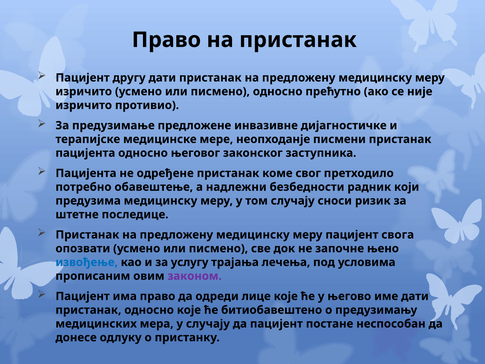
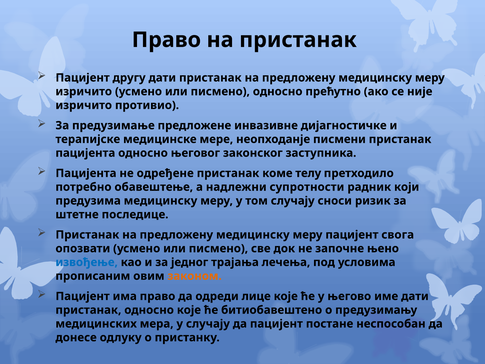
свог: свог -> телу (308, 173)
безбедности: безбедности -> супротности (307, 187)
услугу: услугу -> једног (190, 262)
законом colour: purple -> orange (195, 276)
